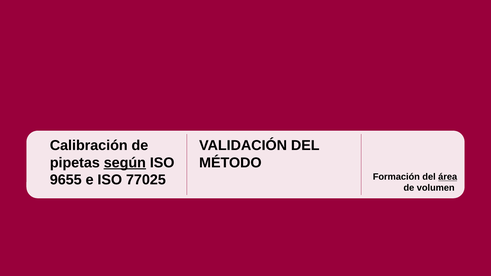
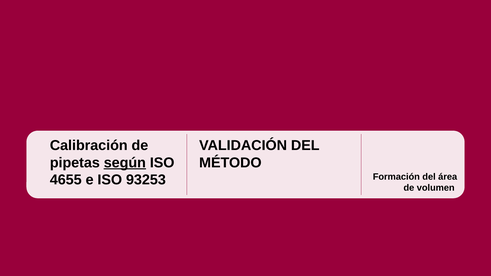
área underline: present -> none (448, 177)
9655: 9655 -> 4655 (66, 180)
77025: 77025 -> 93253 (146, 180)
